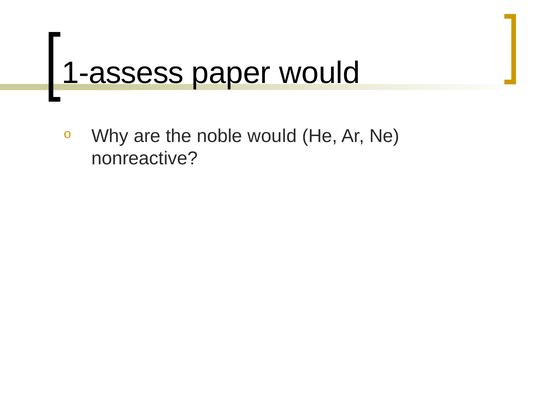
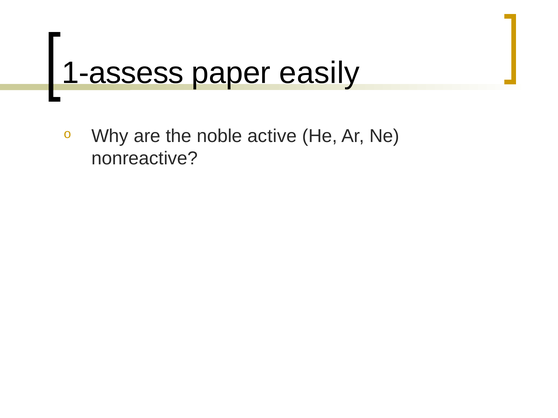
paper would: would -> easily (320, 73)
noble would: would -> active (272, 136)
